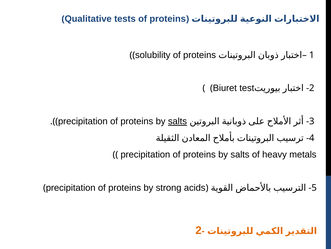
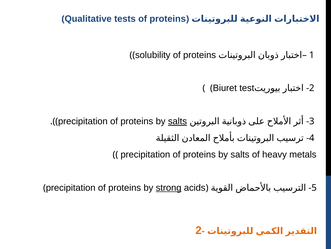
strong underline: none -> present (169, 187)
